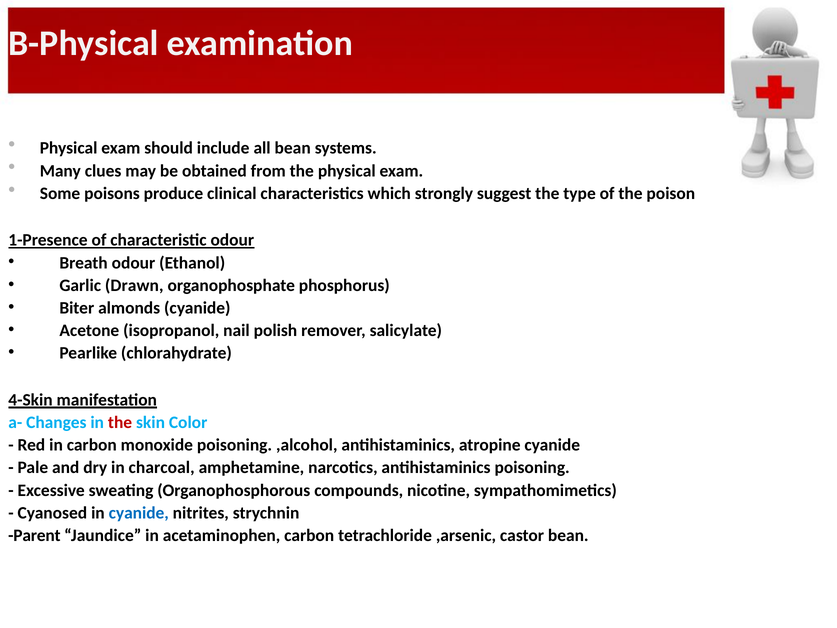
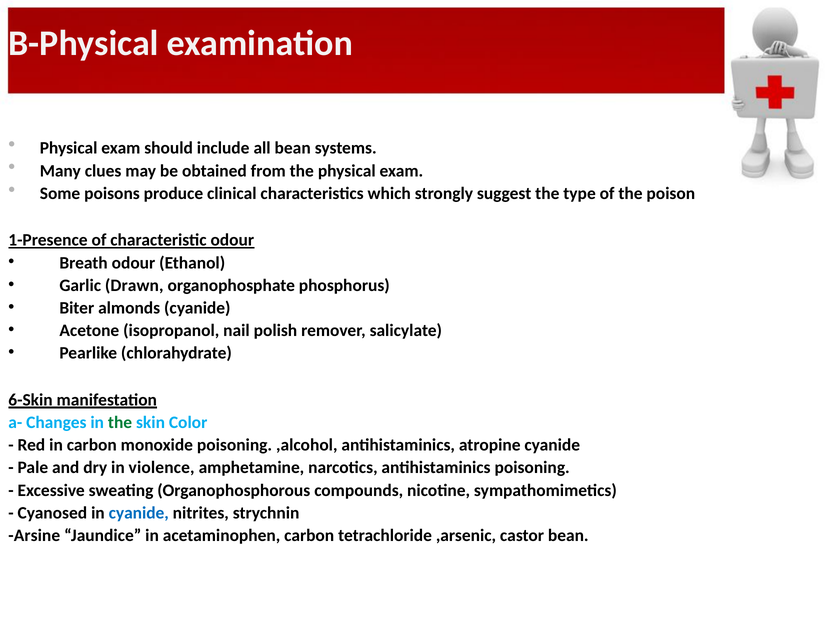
4-Skin: 4-Skin -> 6-Skin (31, 400)
the colour: red -> green (120, 422)
charcoal: charcoal -> violence (162, 468)
Parent: Parent -> Arsine (34, 535)
